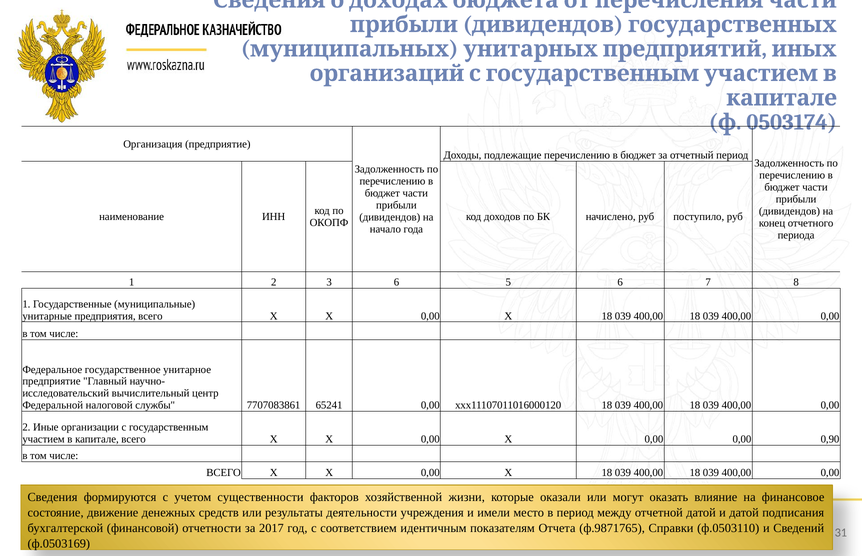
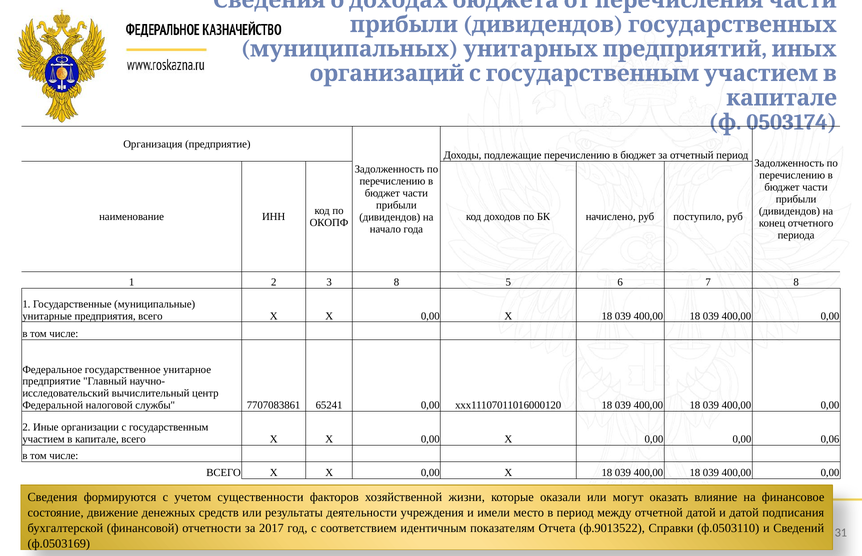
3 6: 6 -> 8 (396, 283)
0,90: 0,90 -> 0,06 (830, 440)
ф.9871765: ф.9871765 -> ф.9013522 (612, 529)
